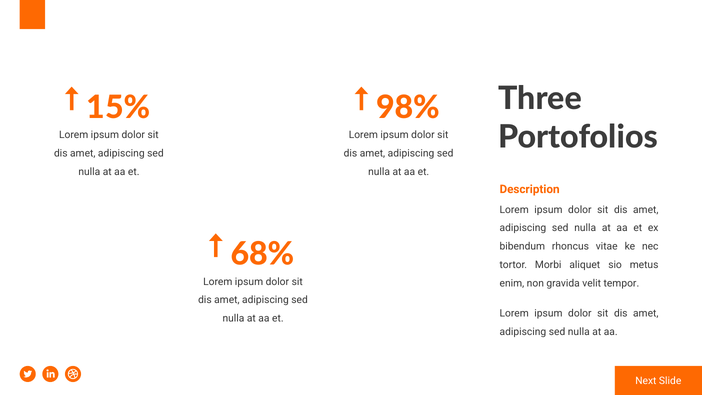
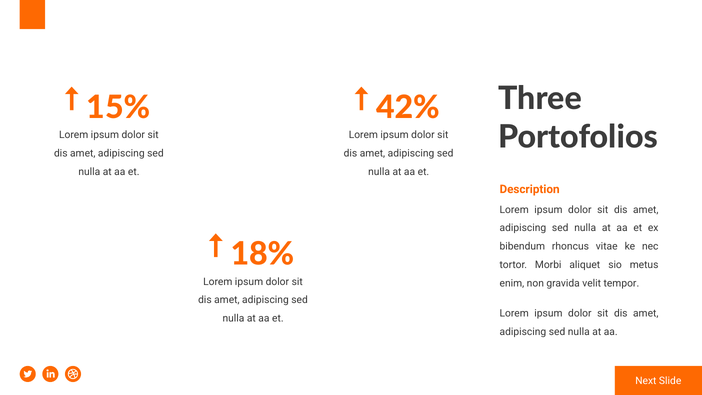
98%: 98% -> 42% (408, 108)
68%: 68% -> 18% (263, 254)
